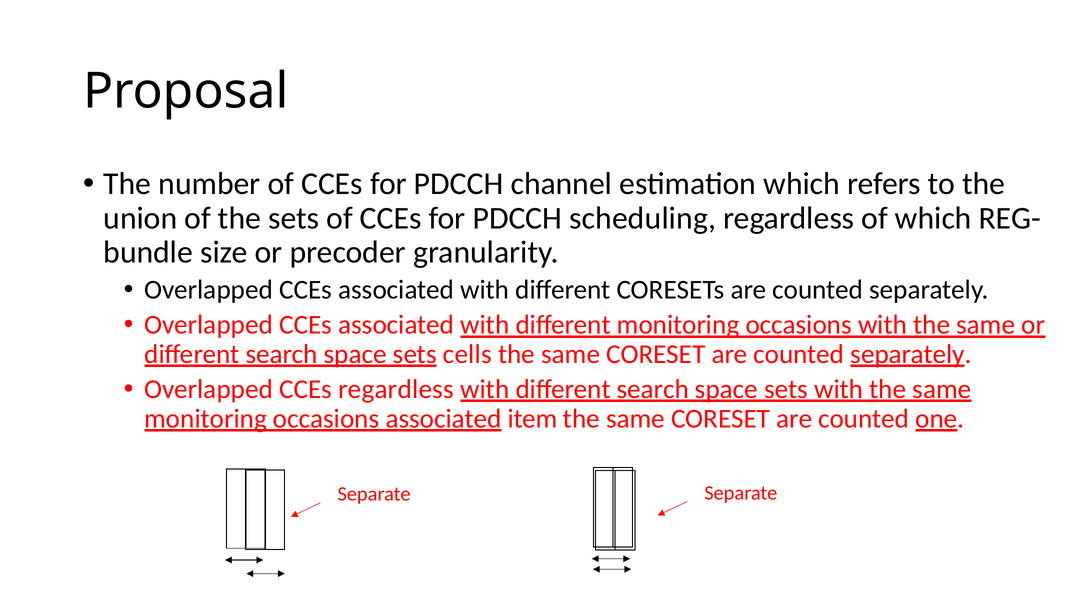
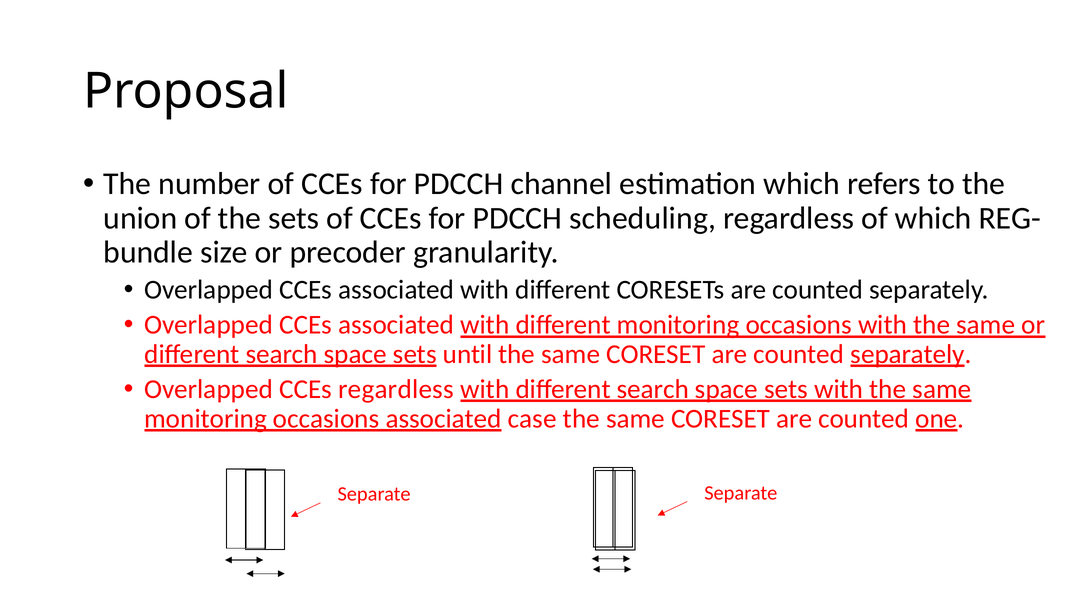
cells: cells -> until (468, 355)
item: item -> case (532, 419)
